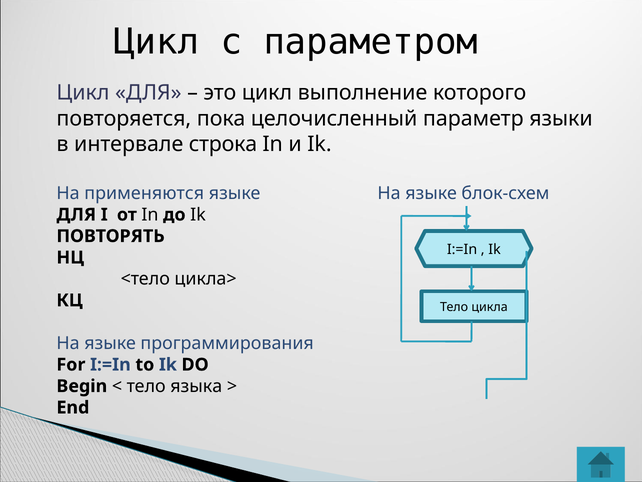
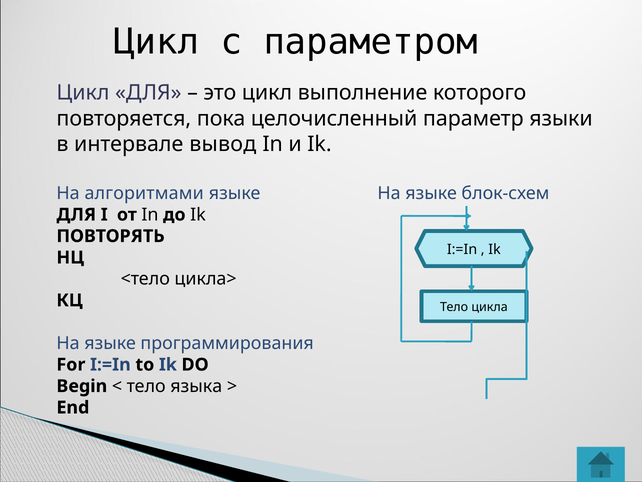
строка: строка -> вывод (223, 144)
применяются: применяются -> алгоритмами (144, 193)
